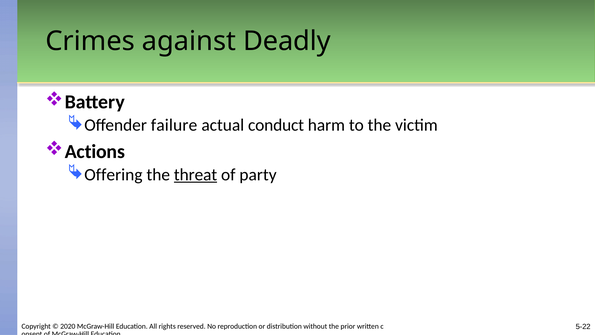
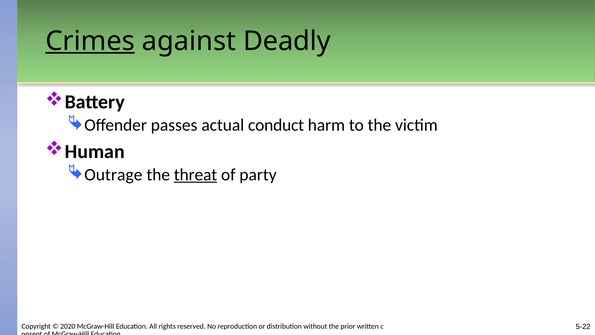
Crimes underline: none -> present (90, 41)
failure: failure -> passes (174, 125)
Actions: Actions -> Human (95, 151)
Offering: Offering -> Outrage (113, 175)
